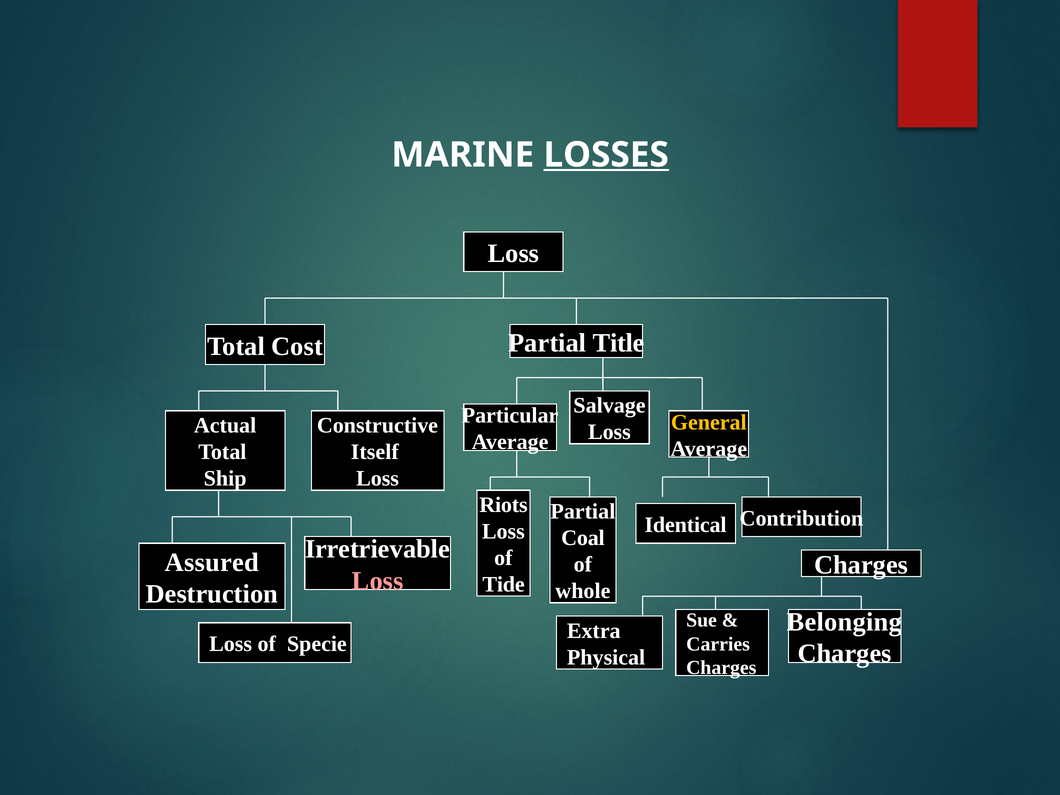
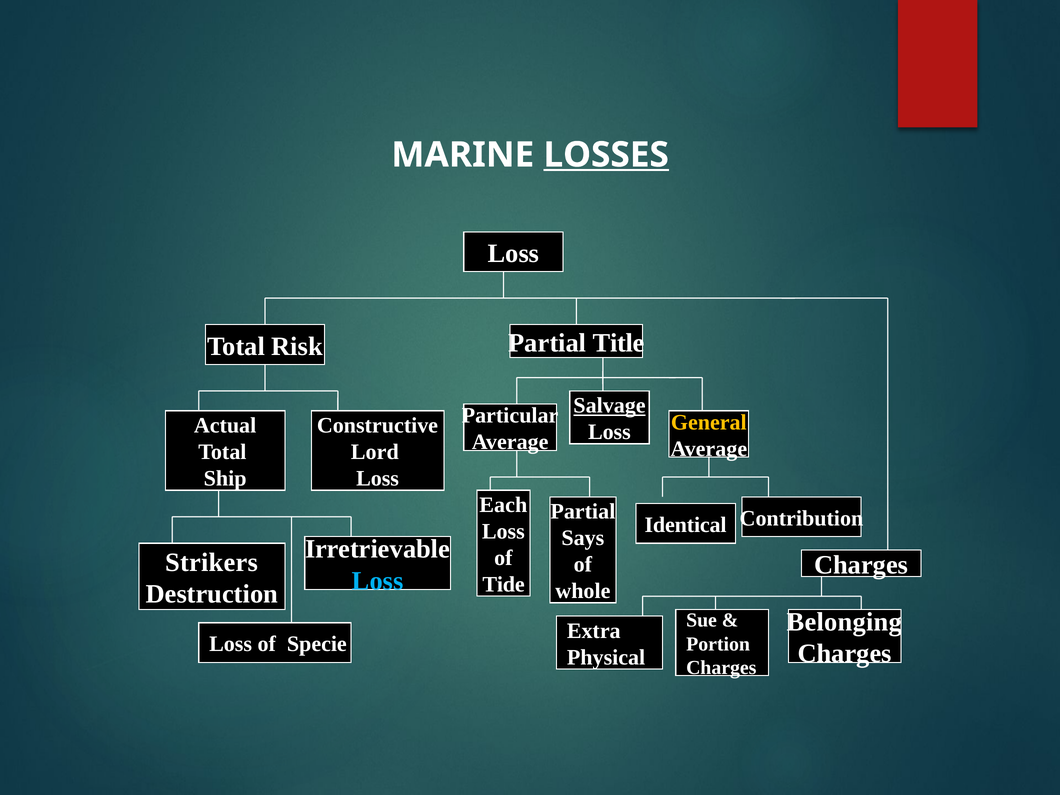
Cost: Cost -> Risk (297, 346)
Salvage underline: none -> present (610, 406)
Itself: Itself -> Lord (375, 452)
Riots: Riots -> Each (503, 505)
Coal: Coal -> Says (583, 538)
Assured: Assured -> Strikers (212, 562)
Loss colour: pink -> light blue (378, 581)
Carries: Carries -> Portion (718, 644)
